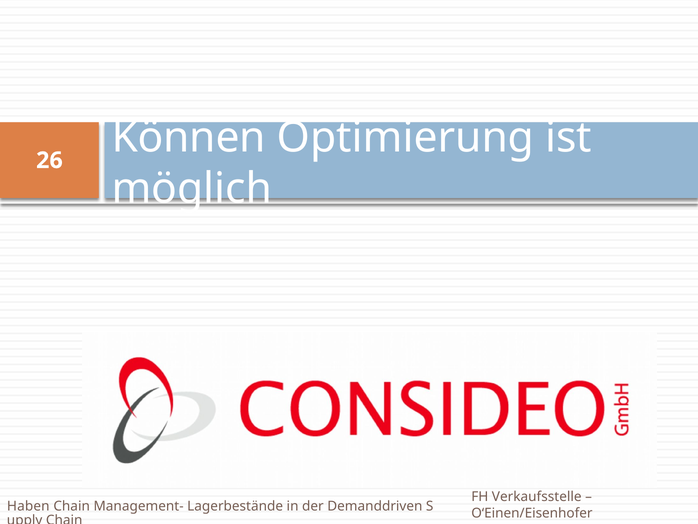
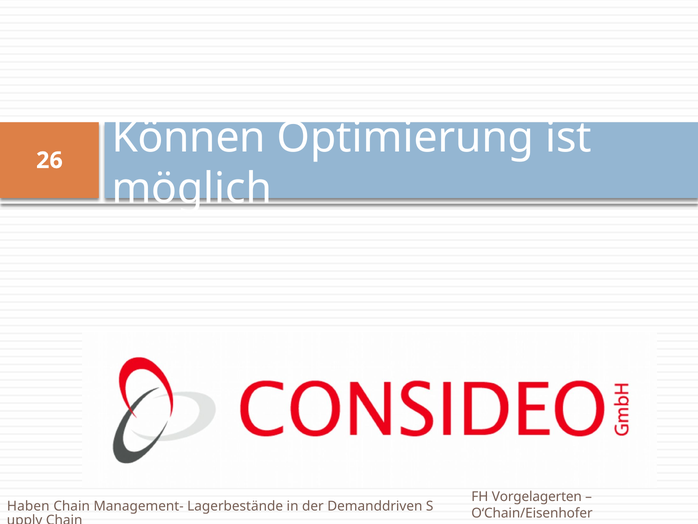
Verkaufsstelle: Verkaufsstelle -> Vorgelagerten (537, 497)
O‘Einen/Eisenhofer: O‘Einen/Eisenhofer -> O‘Chain/Eisenhofer (532, 513)
